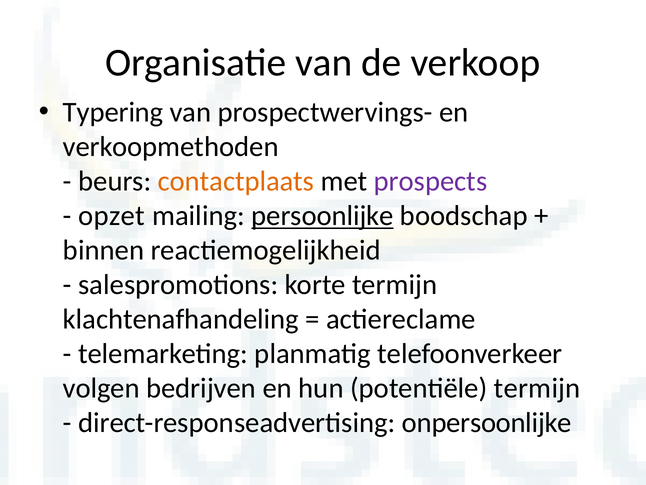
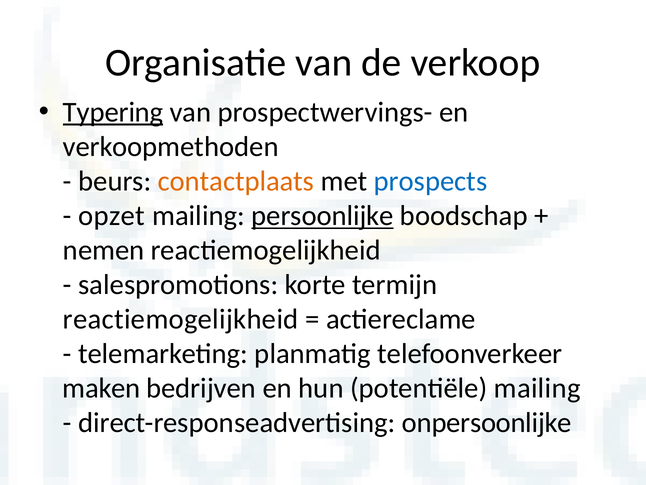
Typering underline: none -> present (113, 112)
prospects colour: purple -> blue (431, 181)
binnen: binnen -> nemen (104, 250)
klachtenafhandeling: klachtenafhandeling -> reactiemogelijkheid (181, 319)
volgen: volgen -> maken (101, 388)
potentiële termijn: termijn -> mailing (537, 388)
